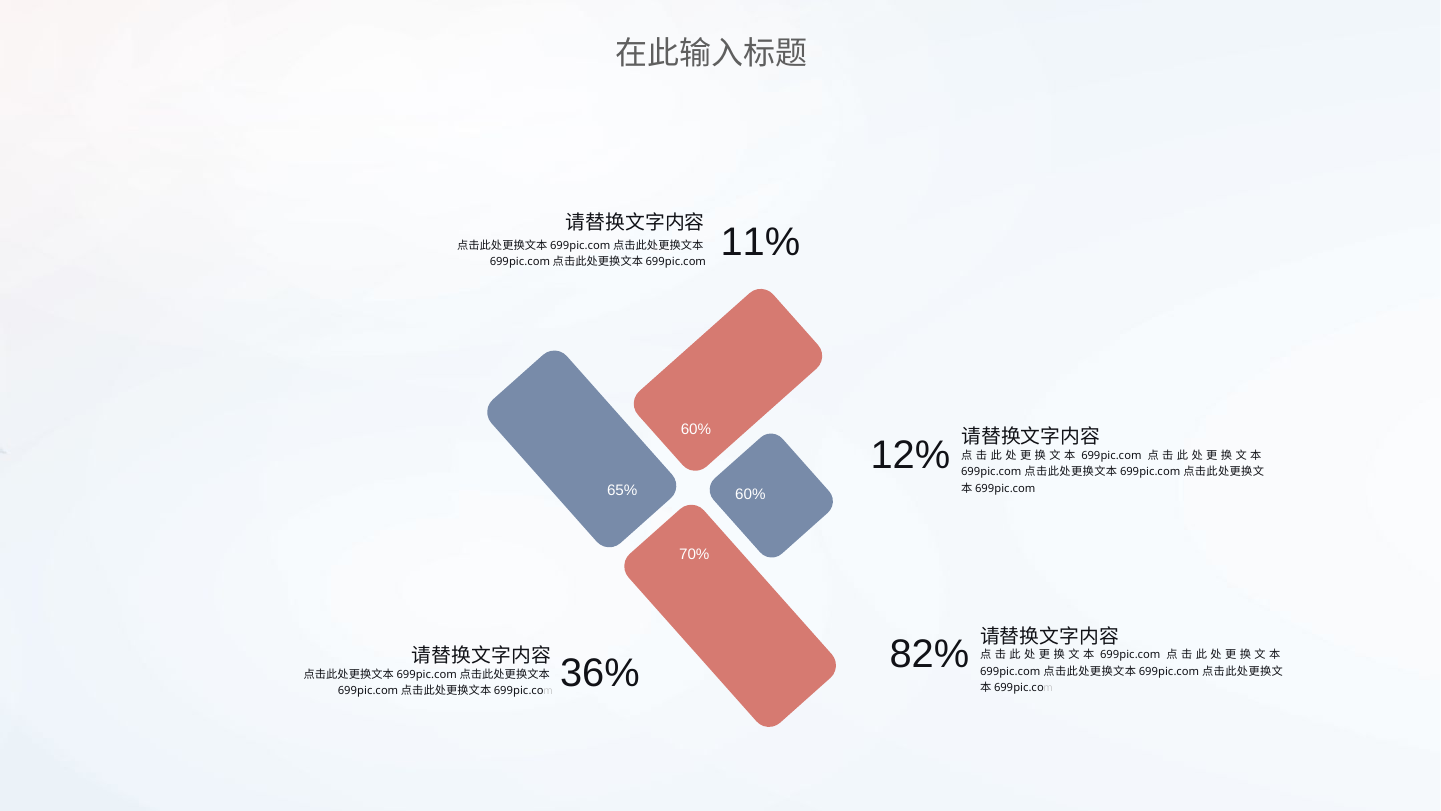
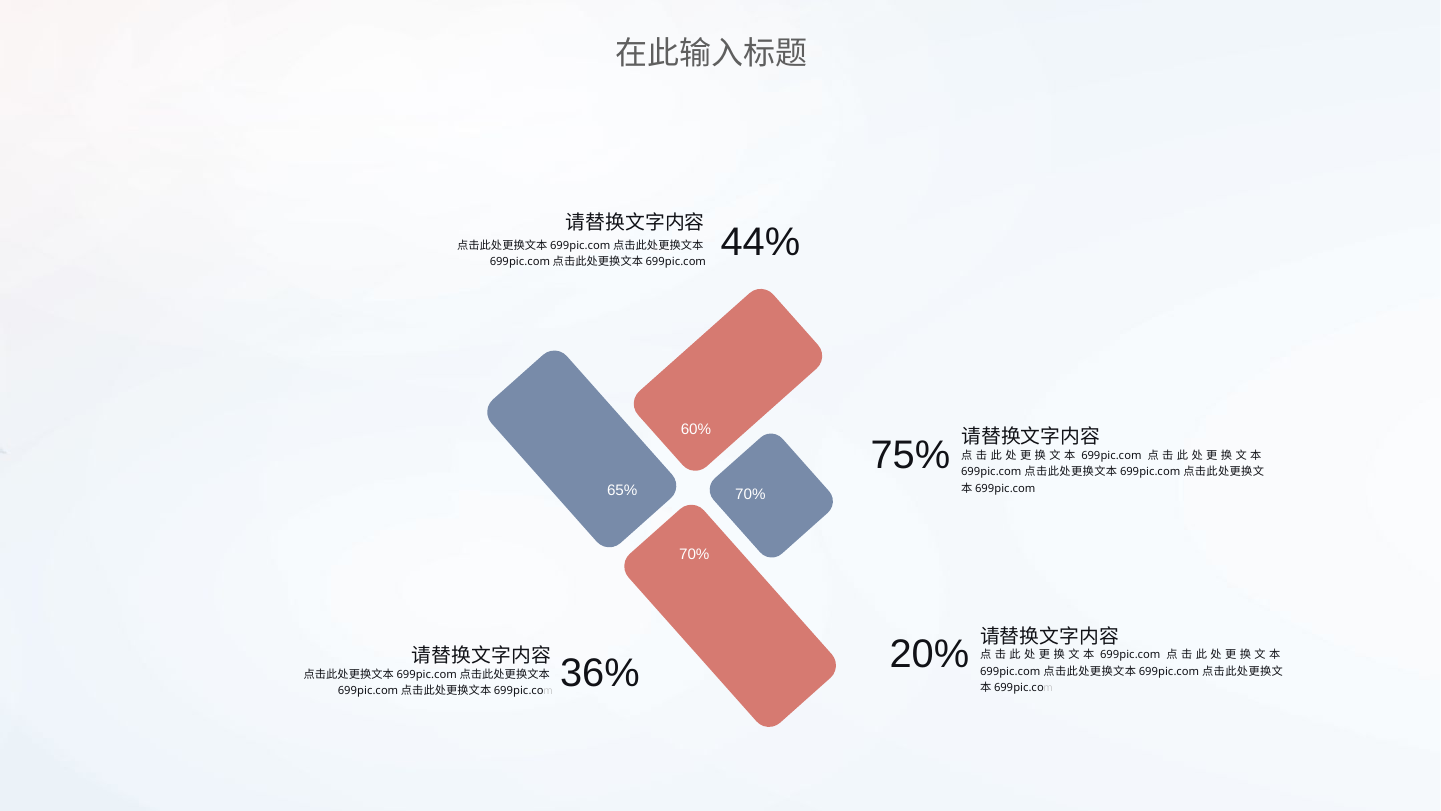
11%: 11% -> 44% (760, 243)
12%: 12% -> 75% (910, 455)
60%: 60% -> 70% (750, 494)
82%: 82% -> 20% (929, 654)
